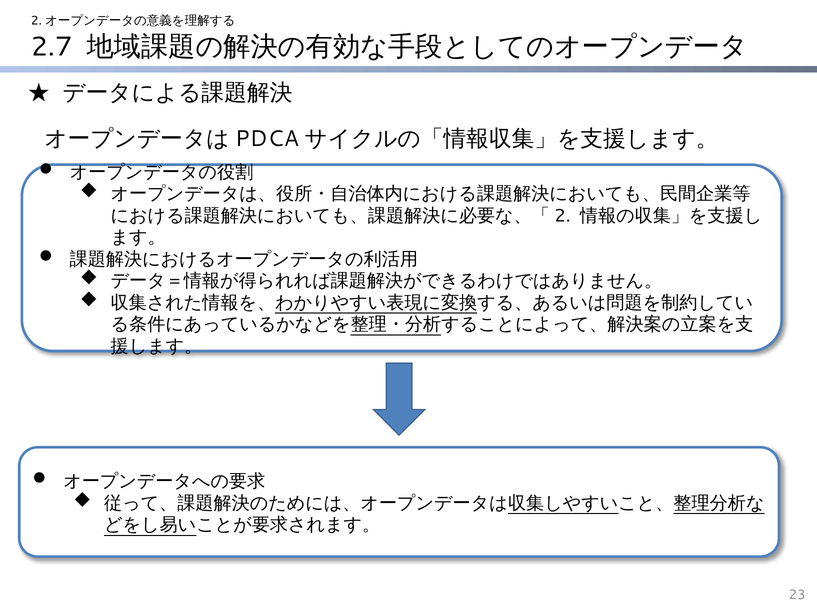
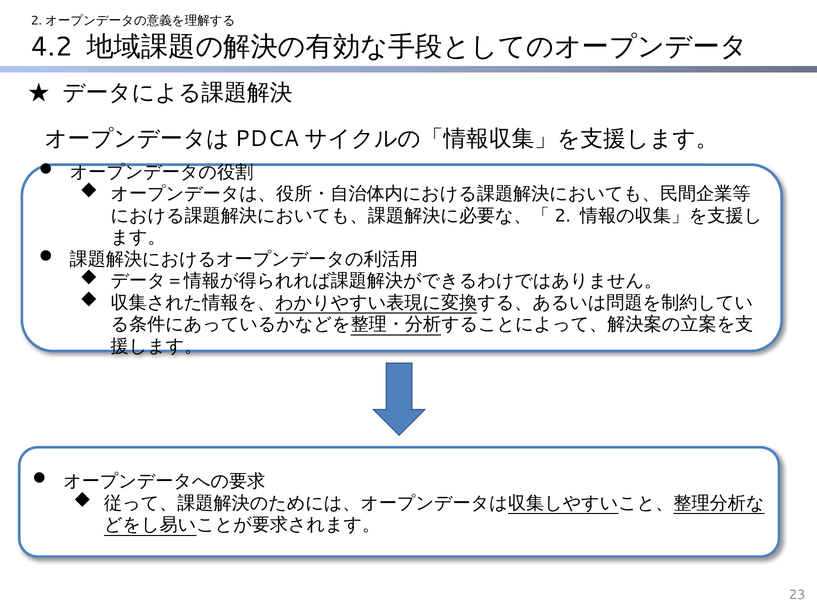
2.7: 2.7 -> 4.2 (52, 47)
